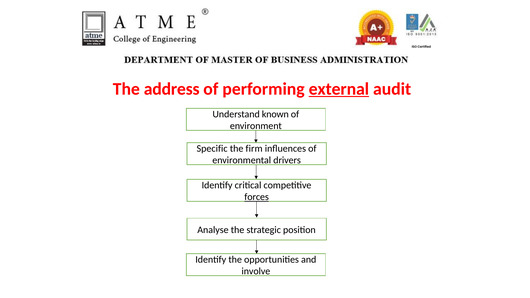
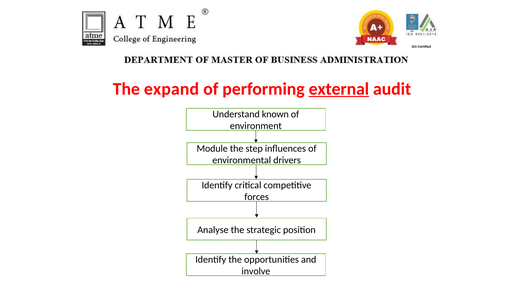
address: address -> expand (171, 89)
Specific: Specific -> Module (212, 148)
firm: firm -> step (254, 148)
forces underline: present -> none (257, 197)
